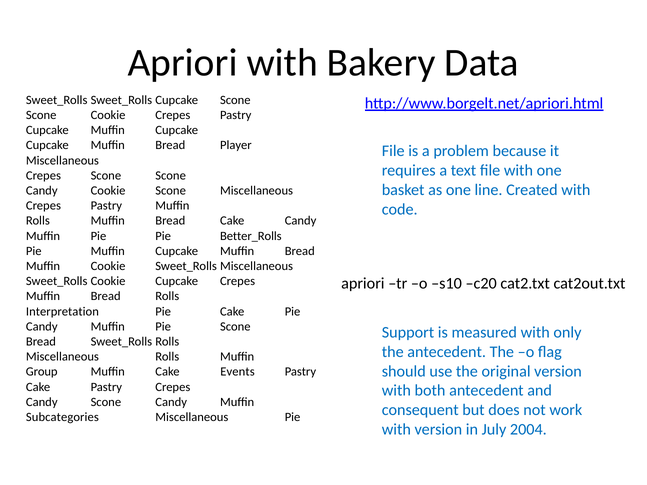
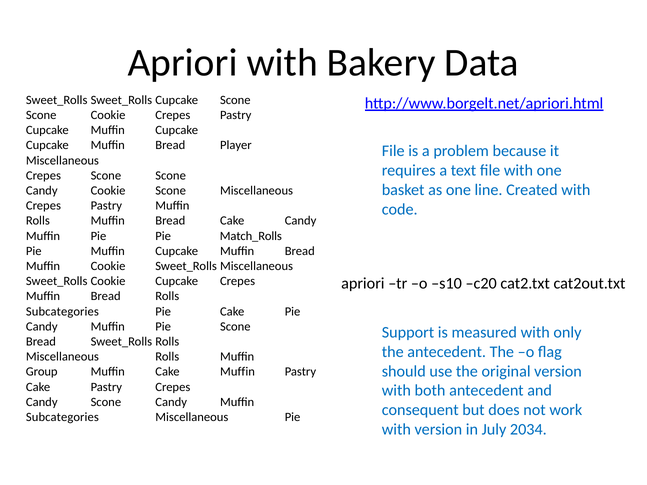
Better_Rolls: Better_Rolls -> Match_Rolls (251, 236)
Interpretation: Interpretation -> Subcategories (62, 312)
Cake Events: Events -> Muffin (238, 372)
2004: 2004 -> 2034 (528, 430)
